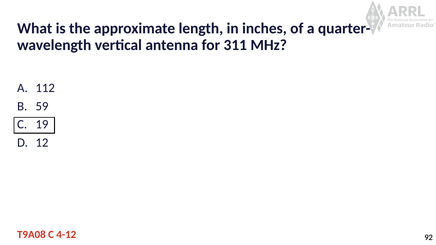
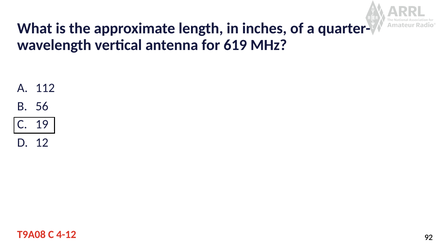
311: 311 -> 619 (235, 45)
59: 59 -> 56 (42, 106)
